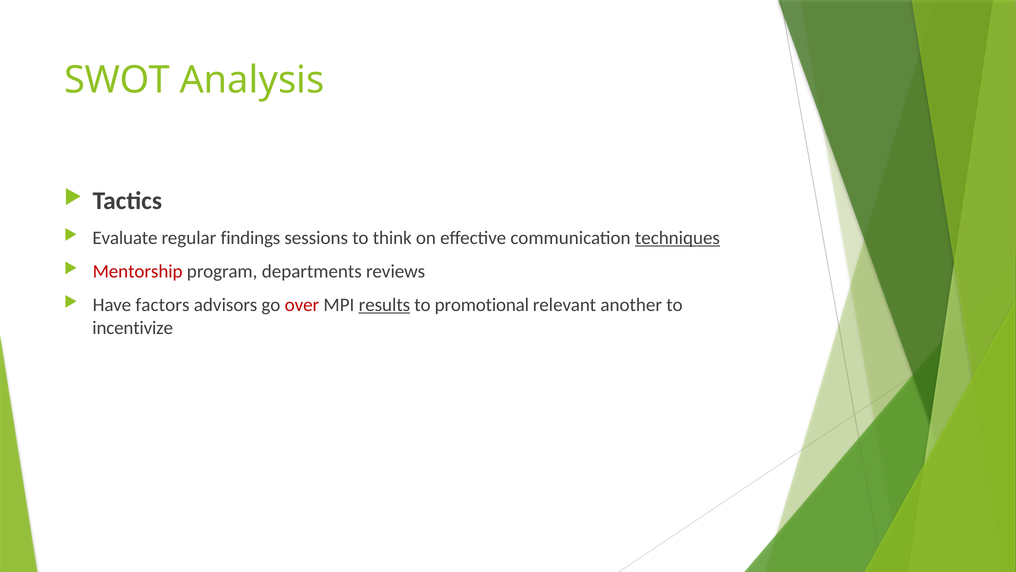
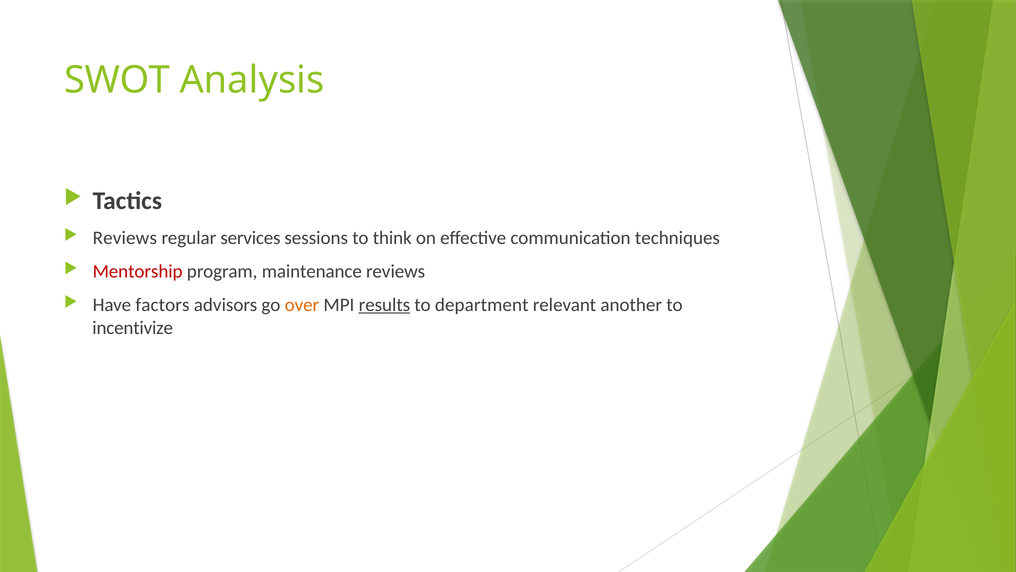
Evaluate: Evaluate -> Reviews (125, 238)
findings: findings -> services (250, 238)
techniques underline: present -> none (677, 238)
departments: departments -> maintenance (312, 271)
over colour: red -> orange (302, 305)
promotional: promotional -> department (482, 305)
